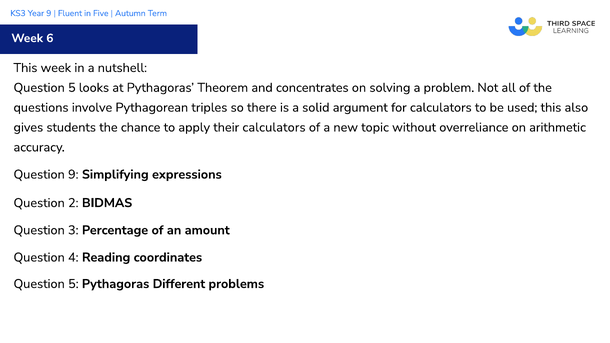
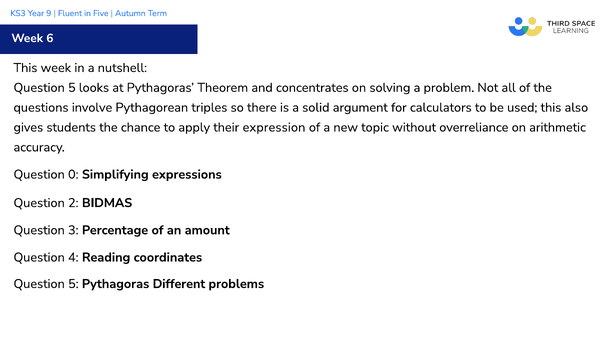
their calculators: calculators -> expression (274, 127)
Question 9: 9 -> 0 (73, 174)
